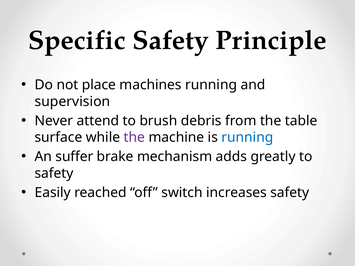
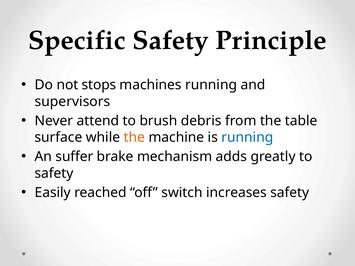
place: place -> stops (99, 85)
supervision: supervision -> supervisors (72, 102)
the colour: purple -> orange (134, 137)
